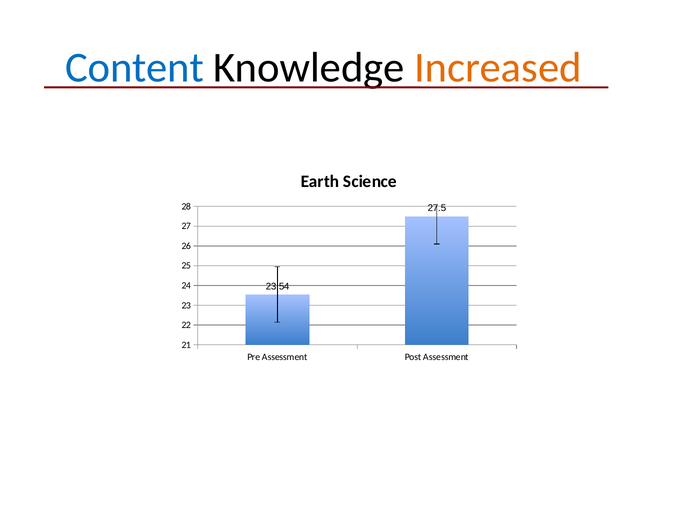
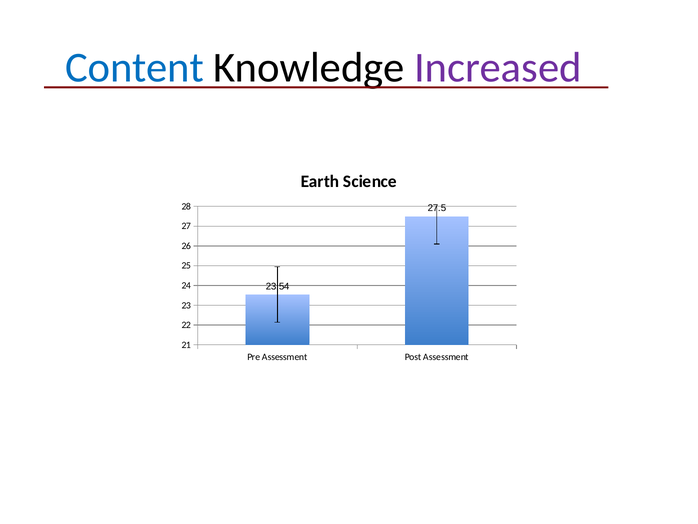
Increased colour: orange -> purple (498, 68)
